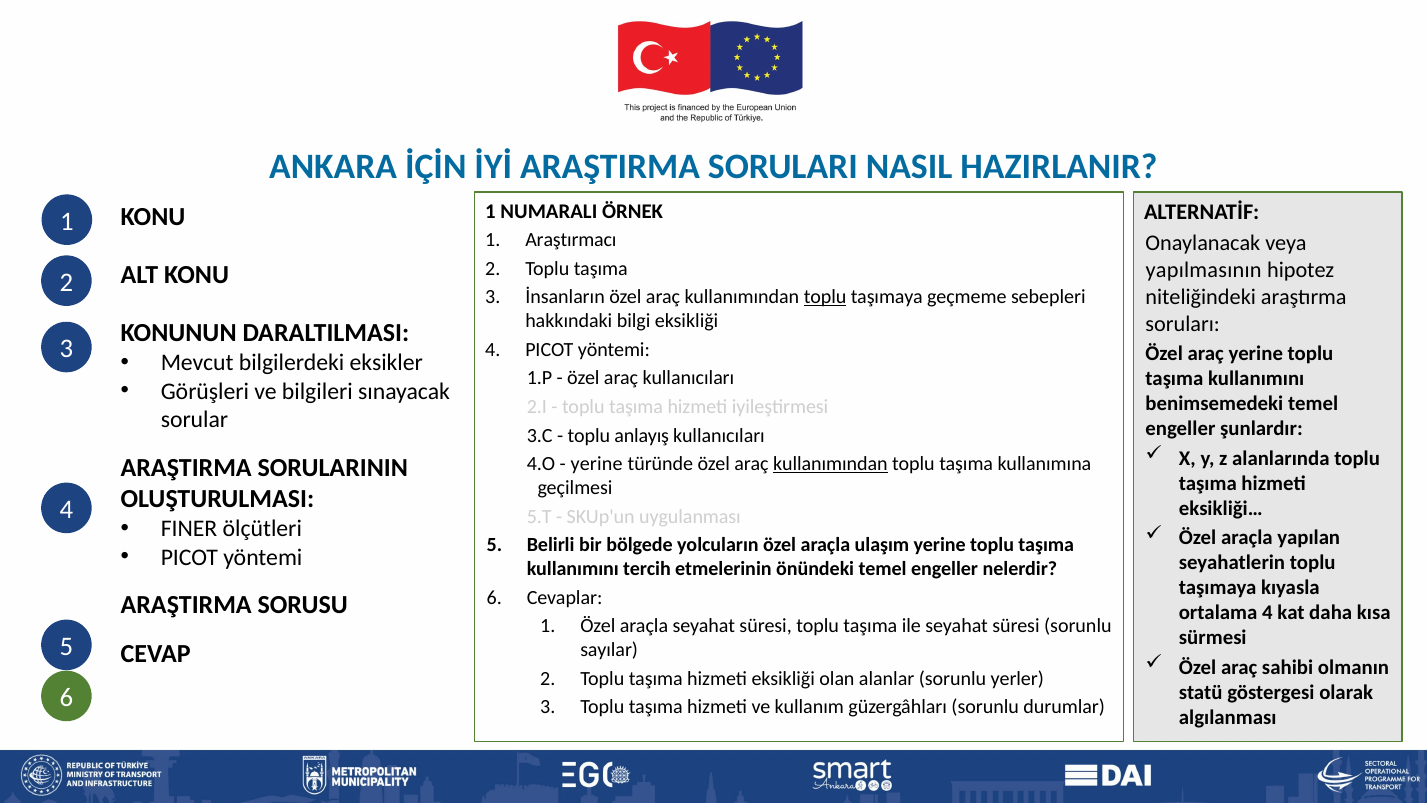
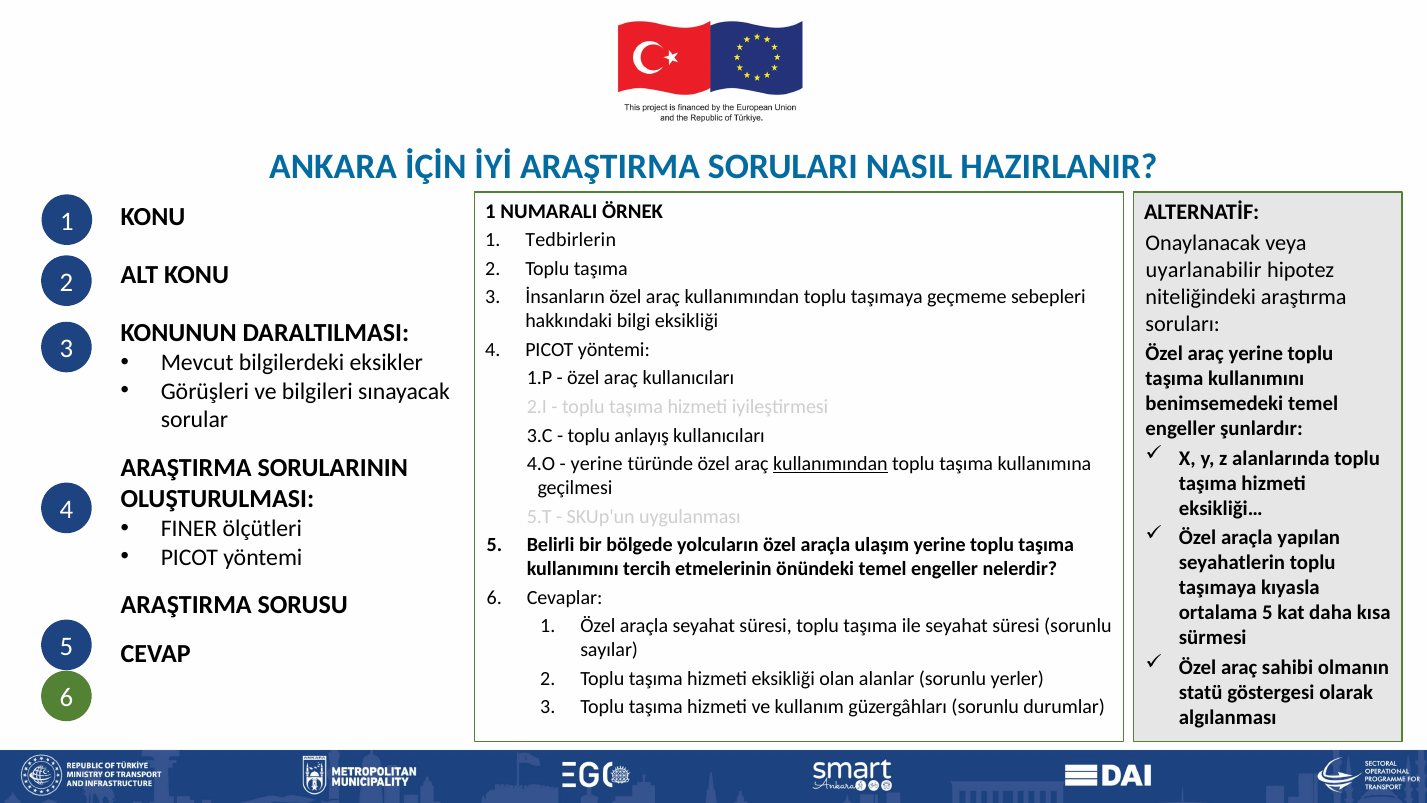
Araştırmacı: Araştırmacı -> Tedbirlerin (571, 240)
yapılmasının: yapılmasının -> uyarlanabilir (1204, 270)
toplu underline: present -> none (825, 297)
ortalama 4: 4 -> 5 (1267, 613)
